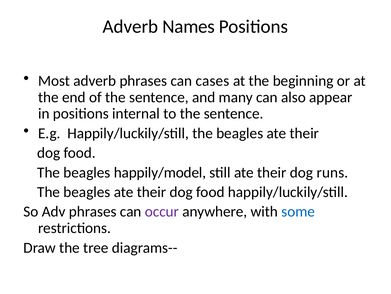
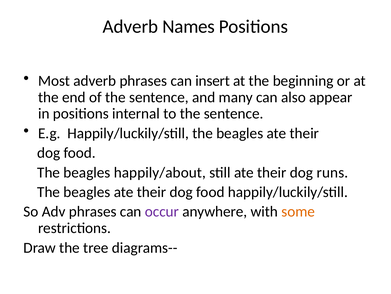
cases: cases -> insert (213, 81)
happily/model: happily/model -> happily/about (160, 172)
some colour: blue -> orange (298, 211)
